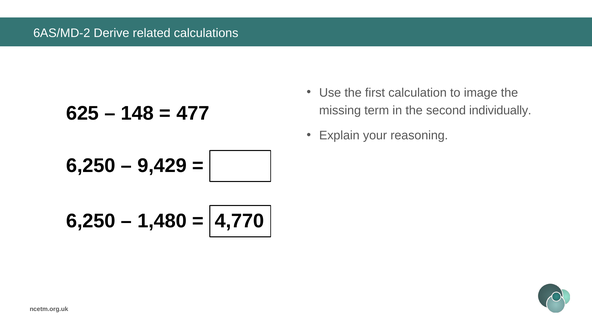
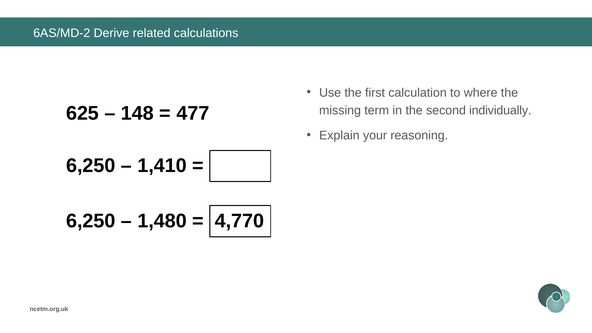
image: image -> where (481, 93)
9,429: 9,429 -> 1,410 (162, 166)
